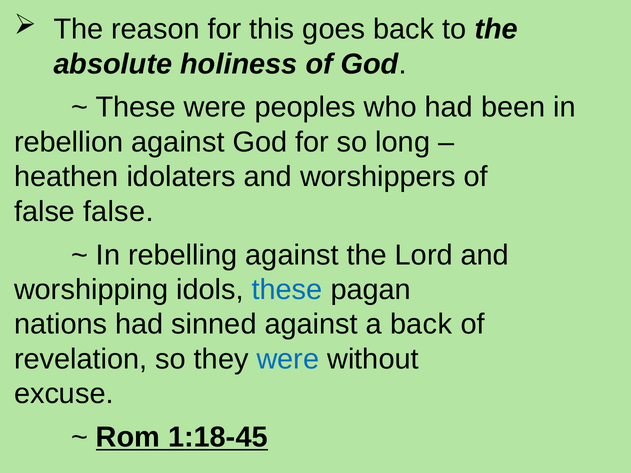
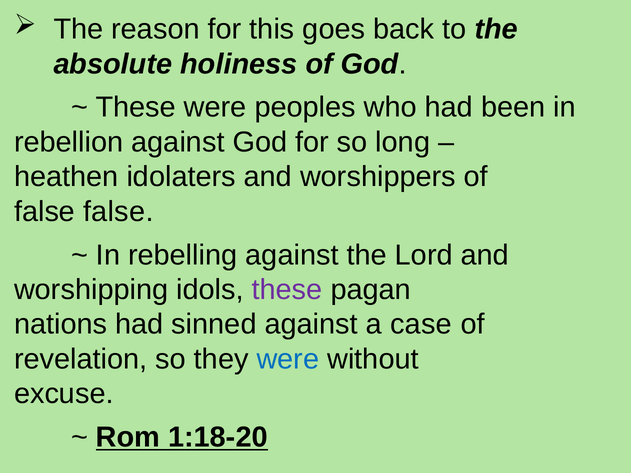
these colour: blue -> purple (287, 290)
a back: back -> case (421, 325)
1:18-45: 1:18-45 -> 1:18-20 (218, 437)
